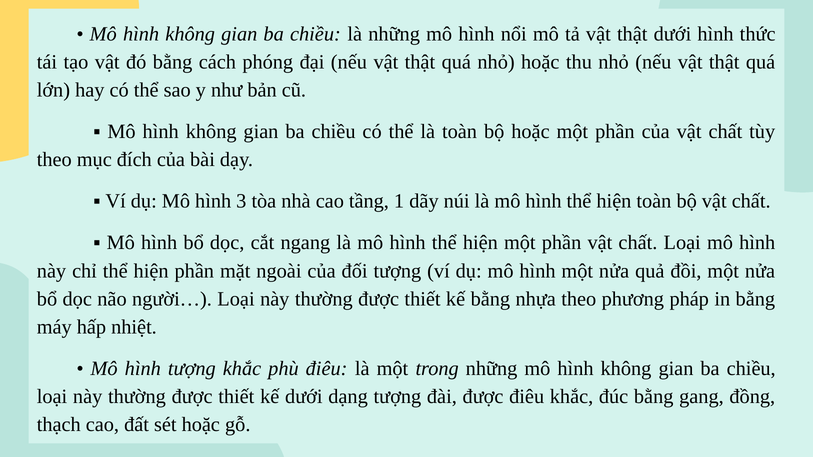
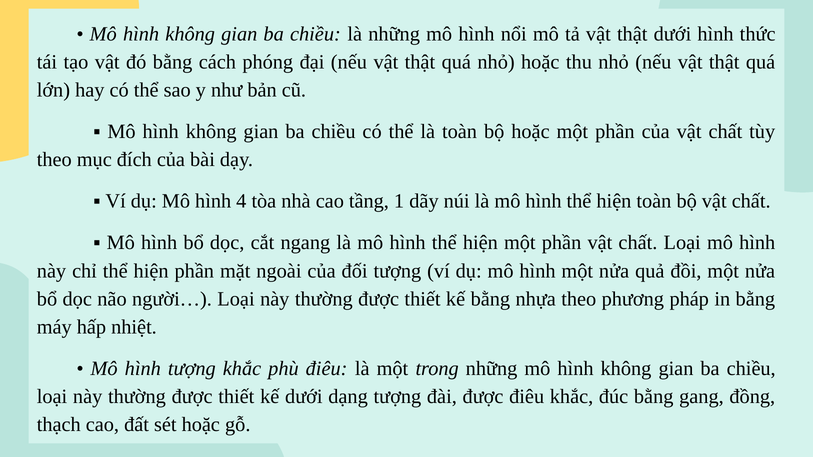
3: 3 -> 4 (241, 201)
